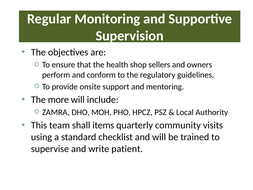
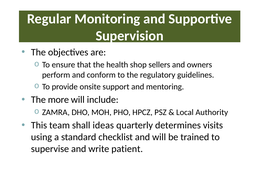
items: items -> ideas (103, 125)
community: community -> determines (178, 125)
